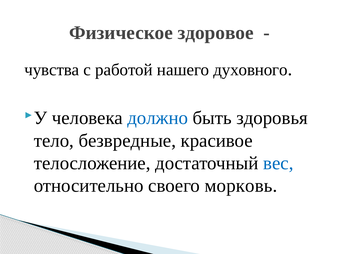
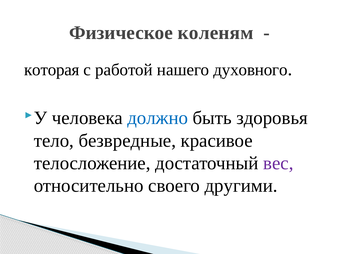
здоровое: здоровое -> коленям (216, 33)
чувства: чувства -> которая (52, 70)
вес colour: blue -> purple (278, 163)
морковь: морковь -> другими (241, 186)
